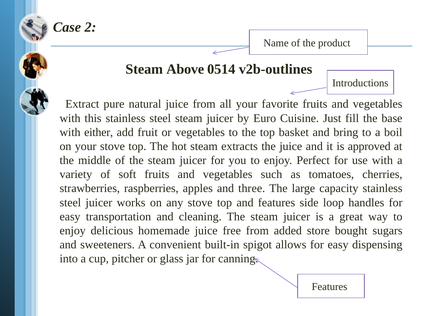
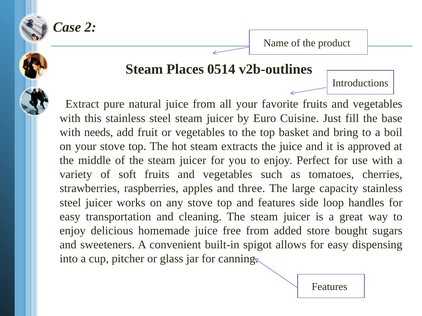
Above: Above -> Places (185, 69)
either: either -> needs (99, 132)
